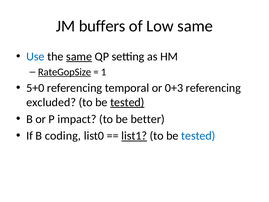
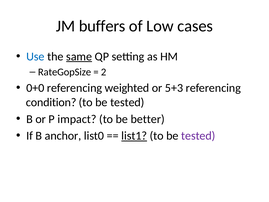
Low same: same -> cases (195, 26)
RateGopSize underline: present -> none (65, 72)
1: 1 -> 2 (104, 72)
5+0: 5+0 -> 0+0 (35, 88)
temporal: temporal -> weighted (127, 88)
0+3: 0+3 -> 5+3 (174, 88)
excluded: excluded -> condition (51, 102)
tested underline: present -> none (127, 102)
coding: coding -> anchor (63, 136)
tested colour: blue -> purple (198, 136)
